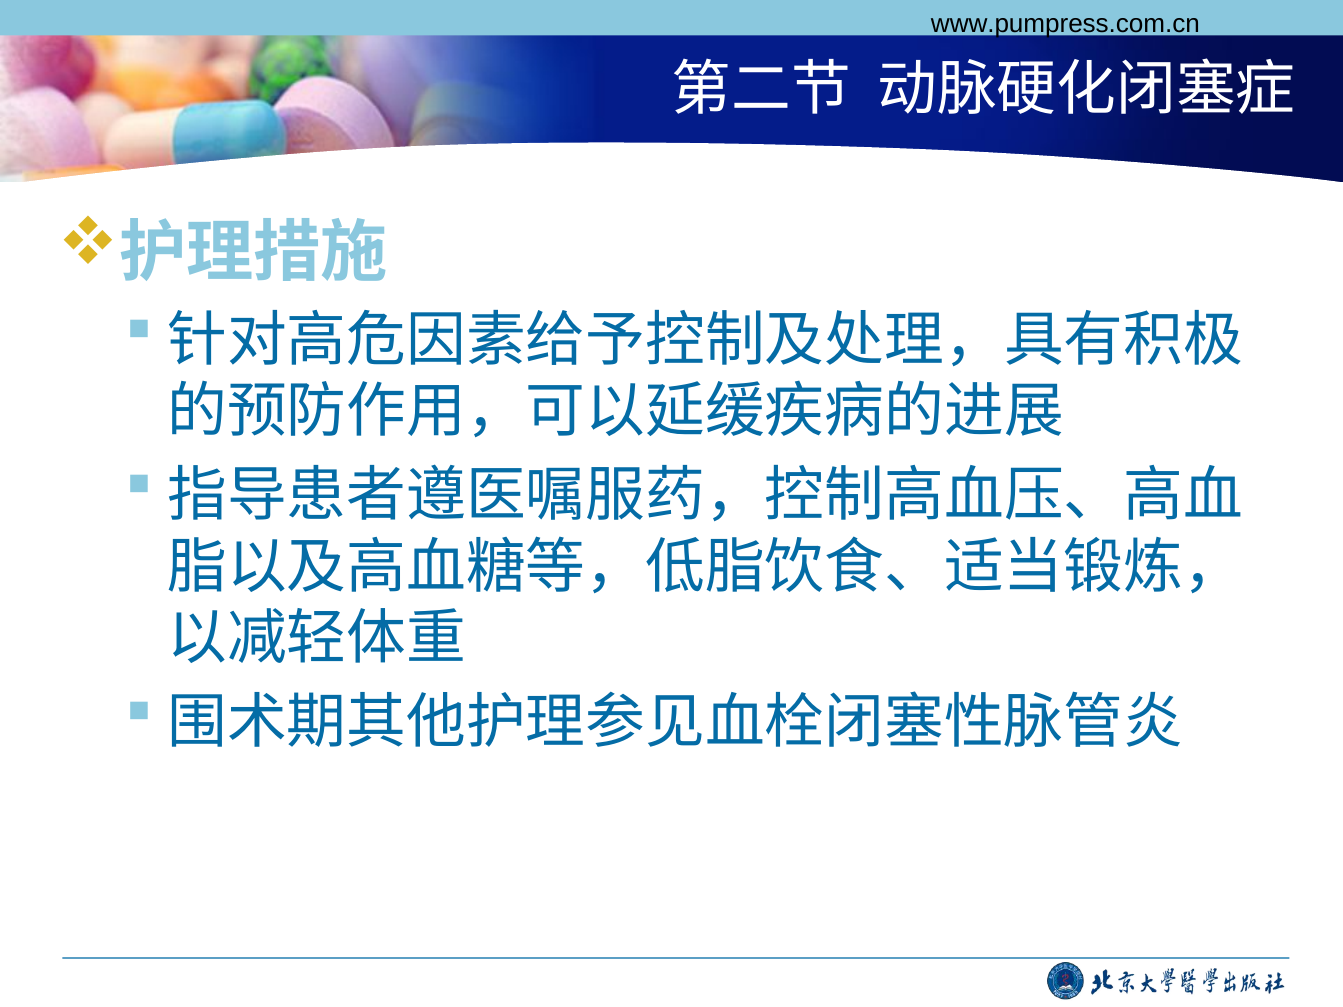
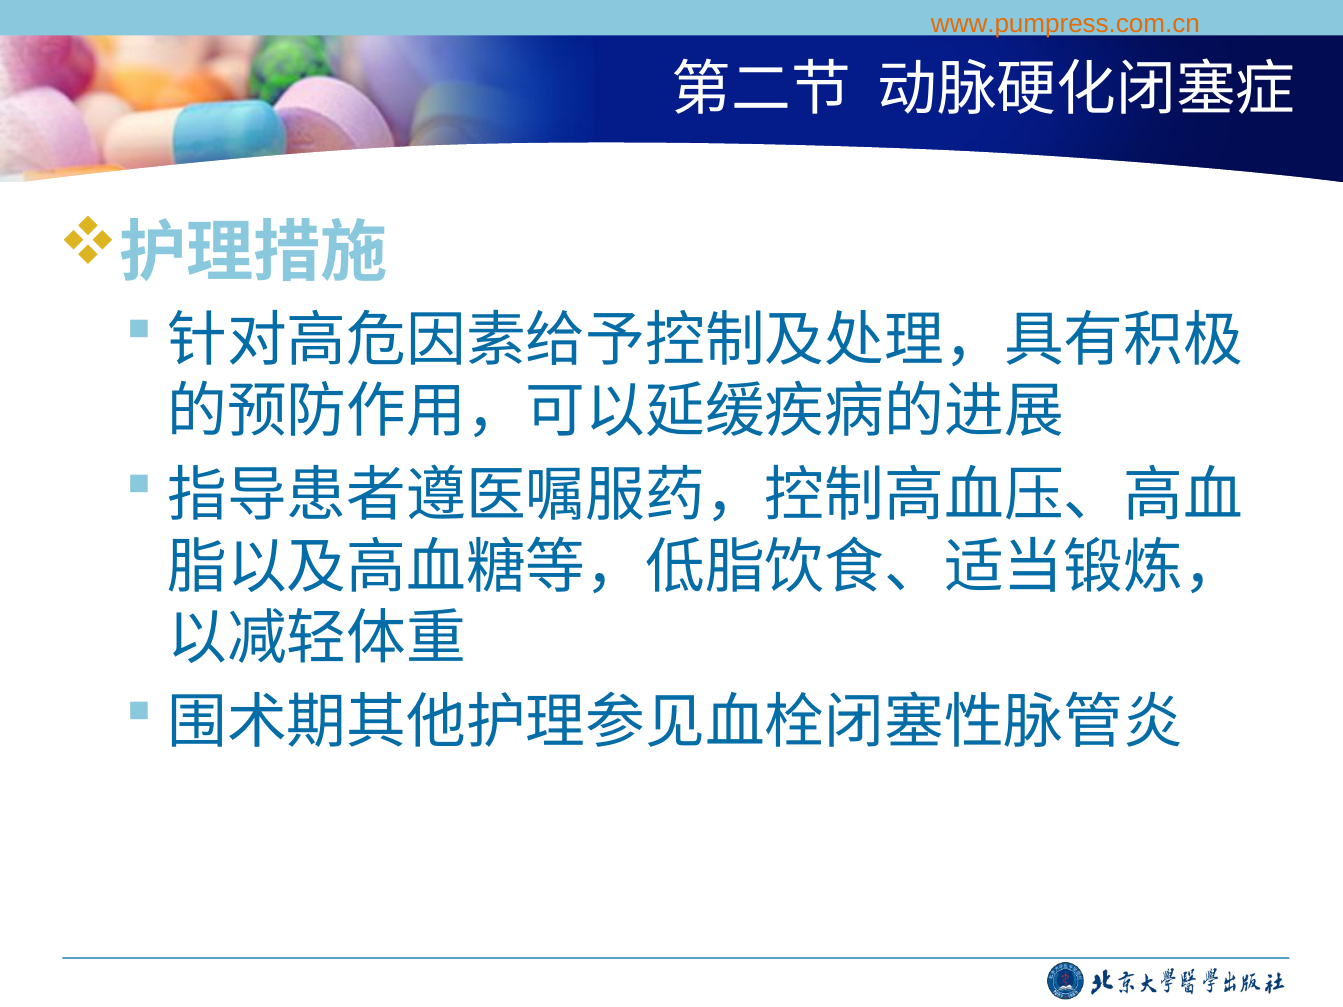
www.pumpress.com.cn colour: black -> orange (1065, 24)
